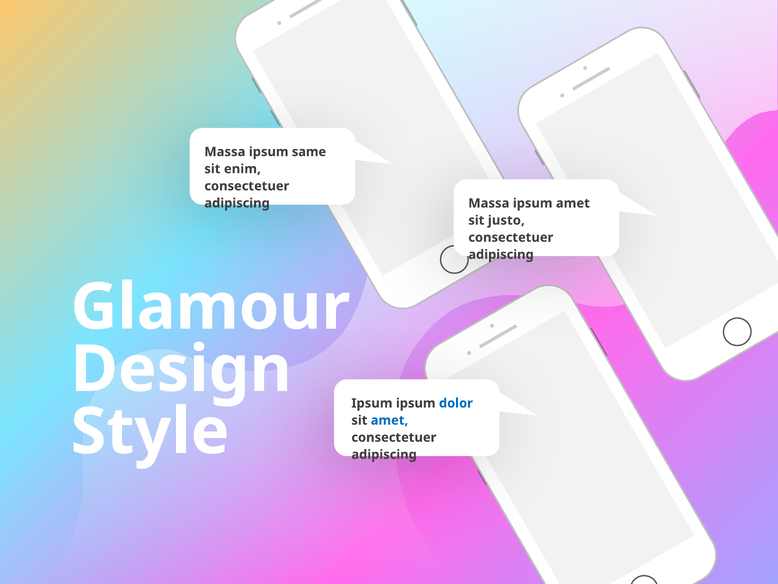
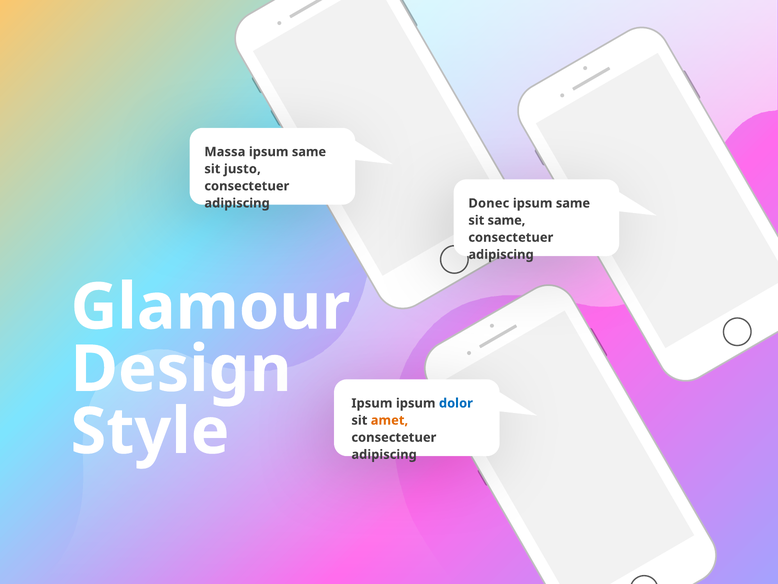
enim: enim -> justo (242, 169)
Massa: Massa -> Donec (489, 203)
amet: amet -> same (573, 203)
sit justo: justo -> same (506, 220)
amet colour: blue -> orange (389, 420)
